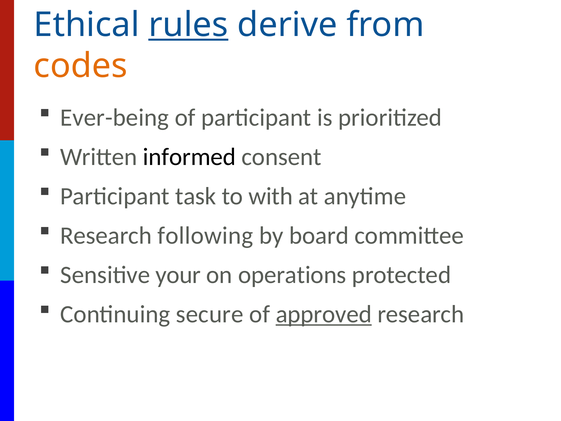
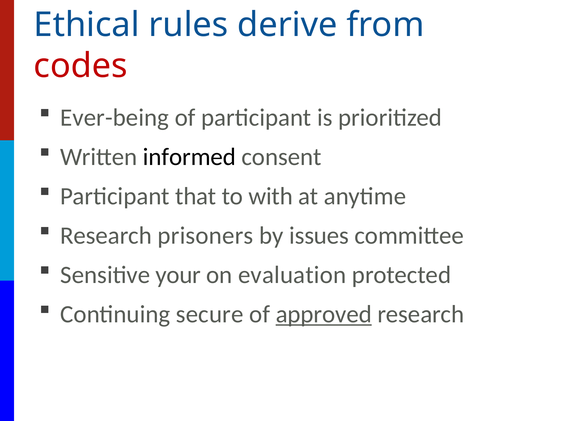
rules underline: present -> none (188, 25)
codes colour: orange -> red (81, 66)
task: task -> that (196, 196)
following: following -> prisoners (205, 235)
board: board -> issues (319, 235)
operations: operations -> evaluation (292, 275)
